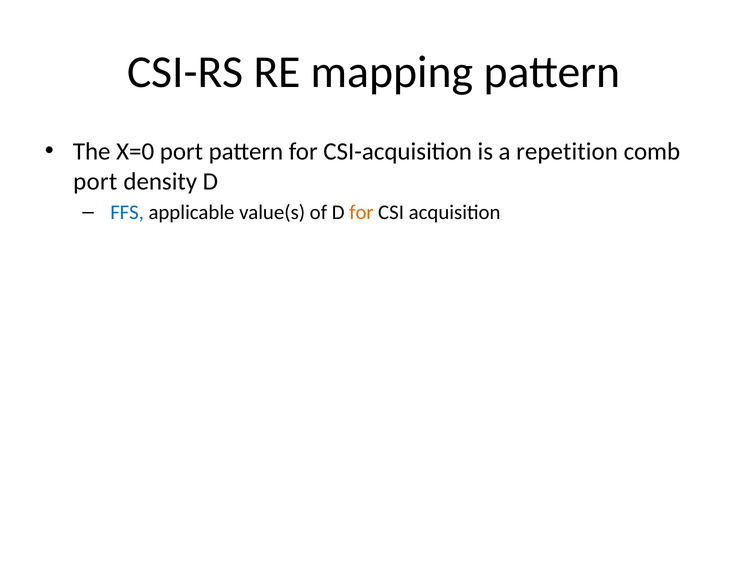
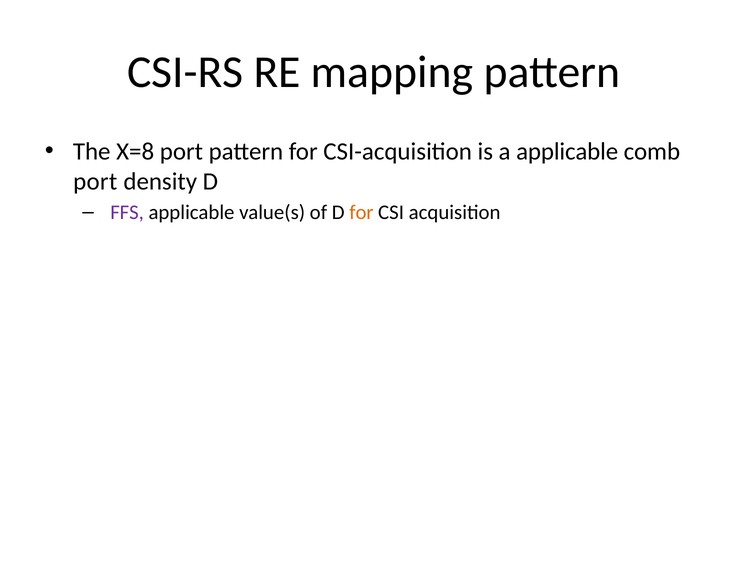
X=0: X=0 -> X=8 (135, 151)
a repetition: repetition -> applicable (567, 151)
FFS colour: blue -> purple (127, 213)
